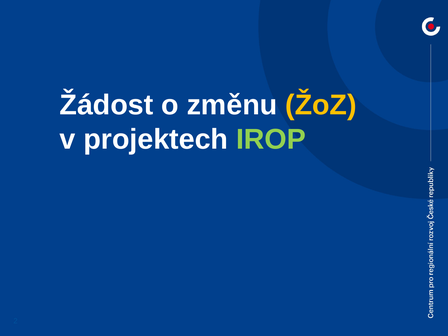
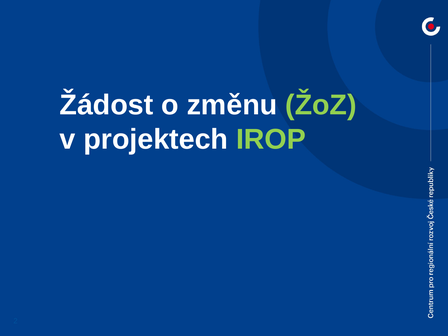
ŽoZ colour: yellow -> light green (321, 105)
